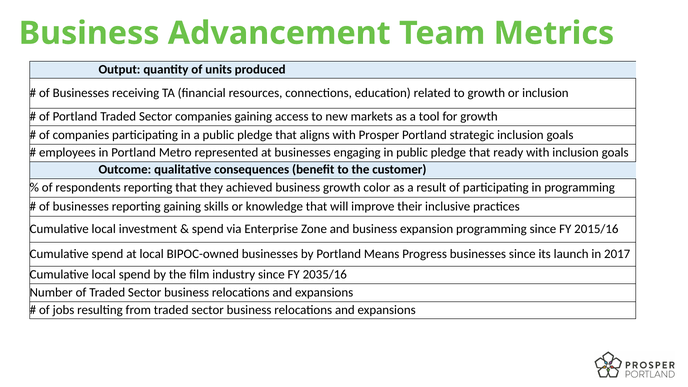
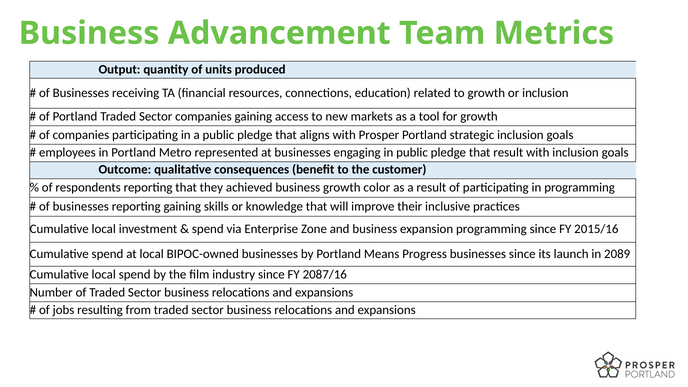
that ready: ready -> result (508, 152)
2017: 2017 -> 2089 (617, 254)
2035/16: 2035/16 -> 2087/16 (325, 274)
